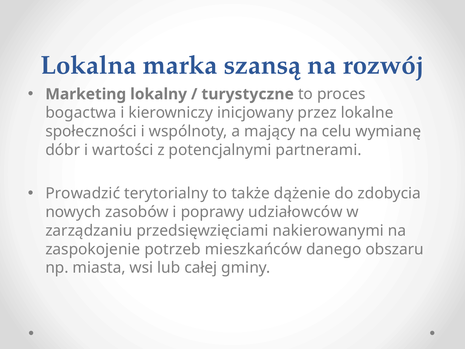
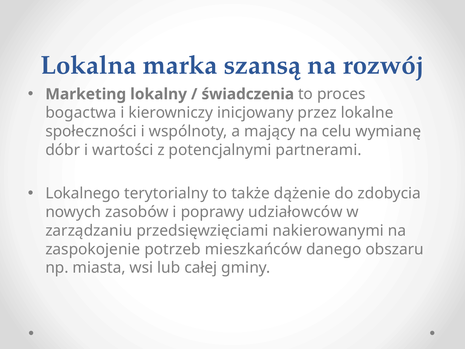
turystyczne: turystyczne -> świadczenia (248, 94)
Prowadzić: Prowadzić -> Lokalnego (83, 193)
